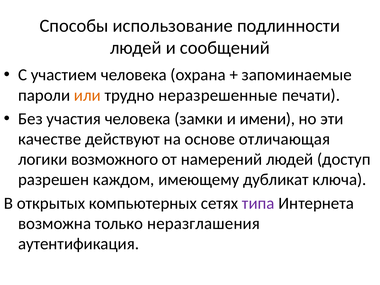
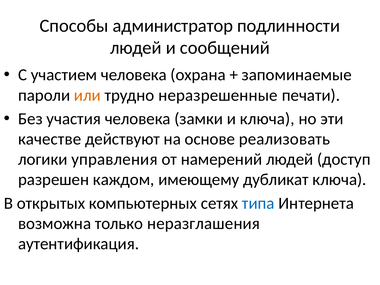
использование: использование -> администратор (173, 26)
и имени: имени -> ключа (267, 119)
отличающая: отличающая -> реализовать (285, 139)
возможного: возможного -> управления (114, 159)
типа colour: purple -> blue (258, 203)
